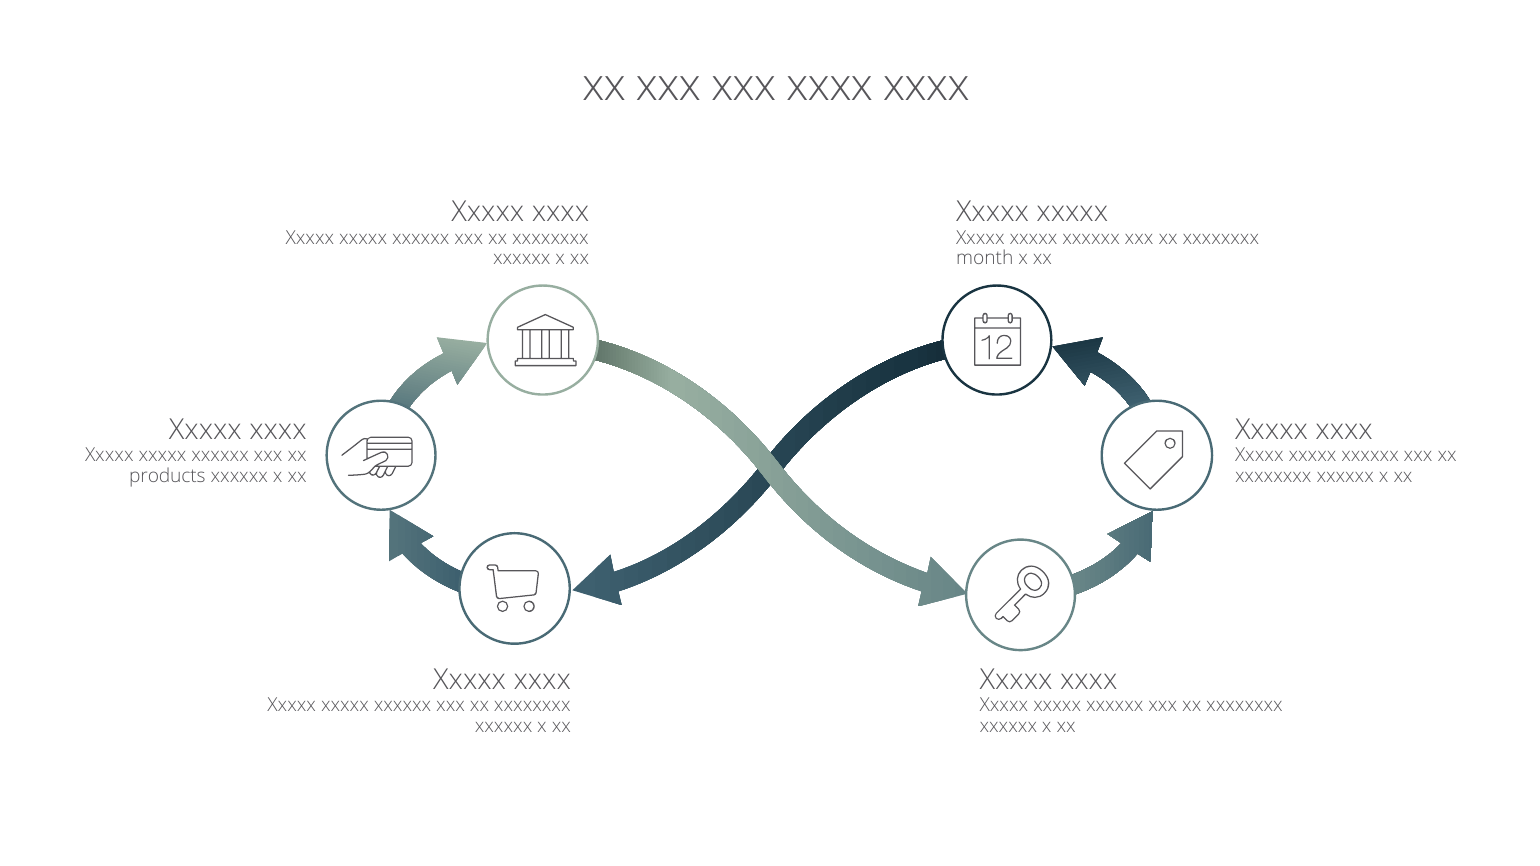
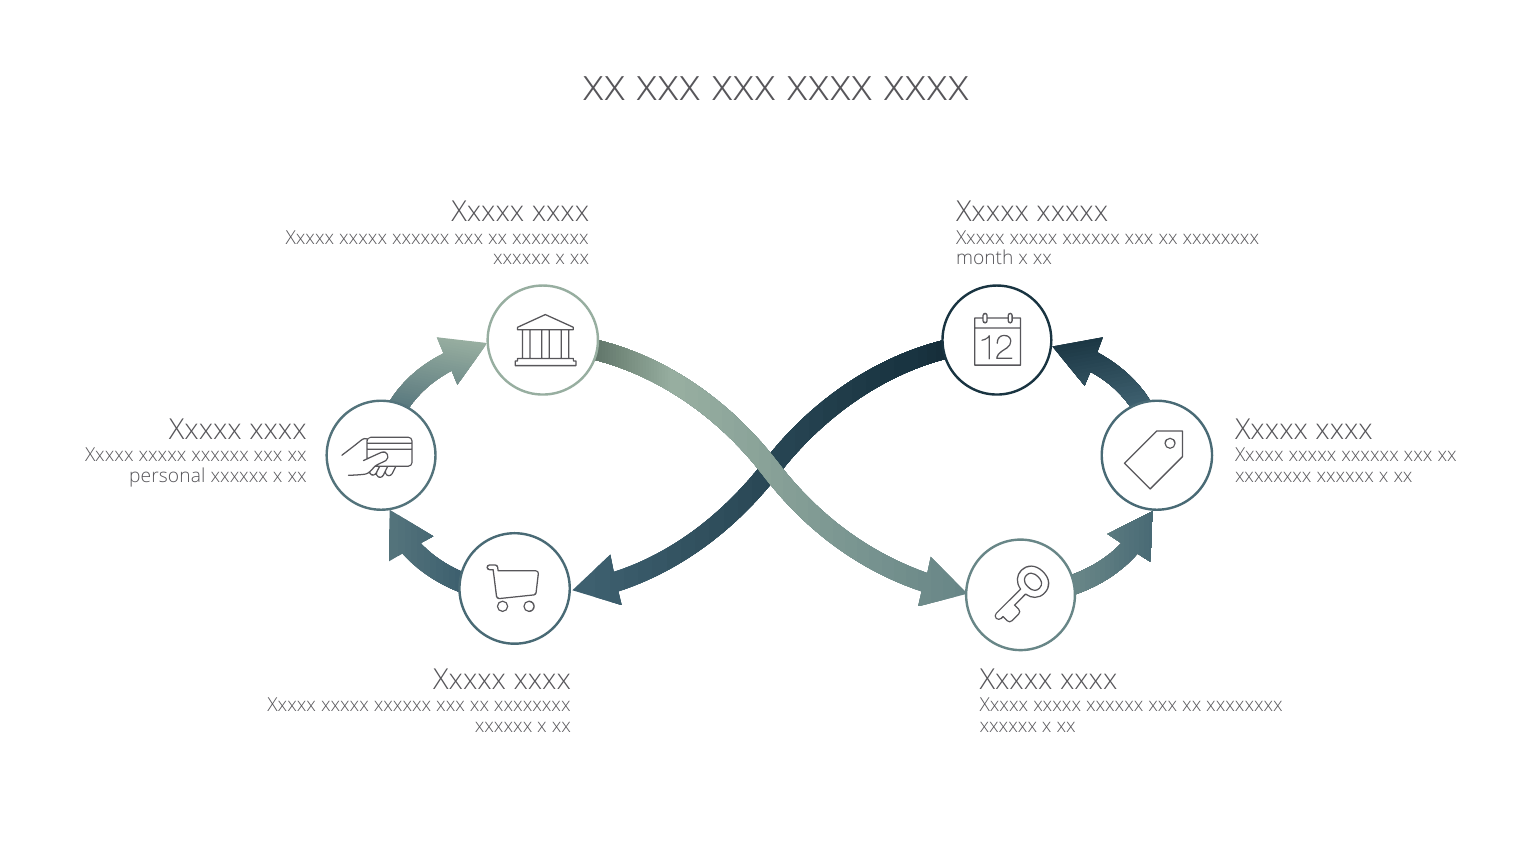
products: products -> personal (167, 476)
